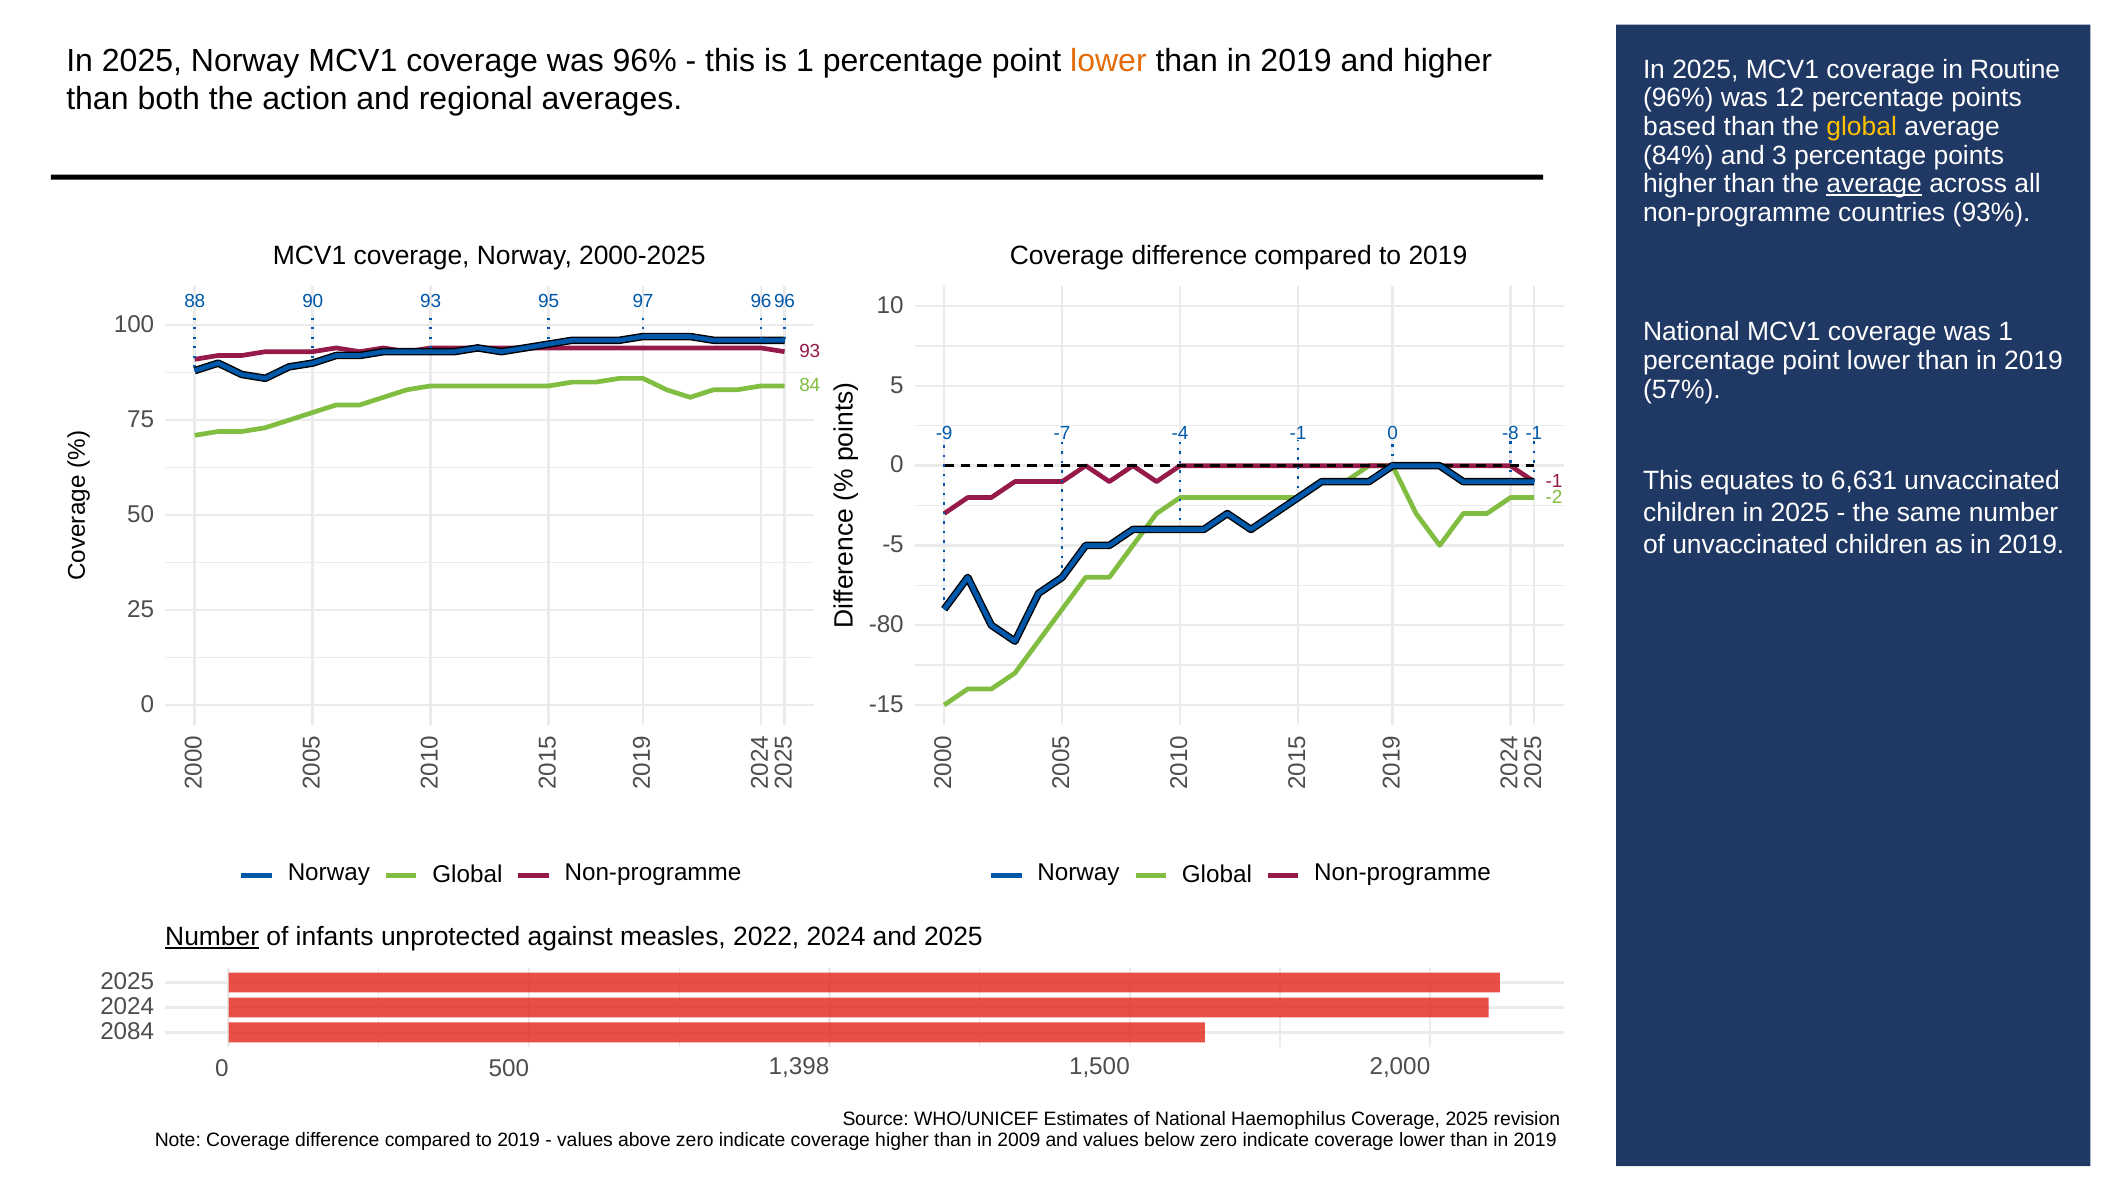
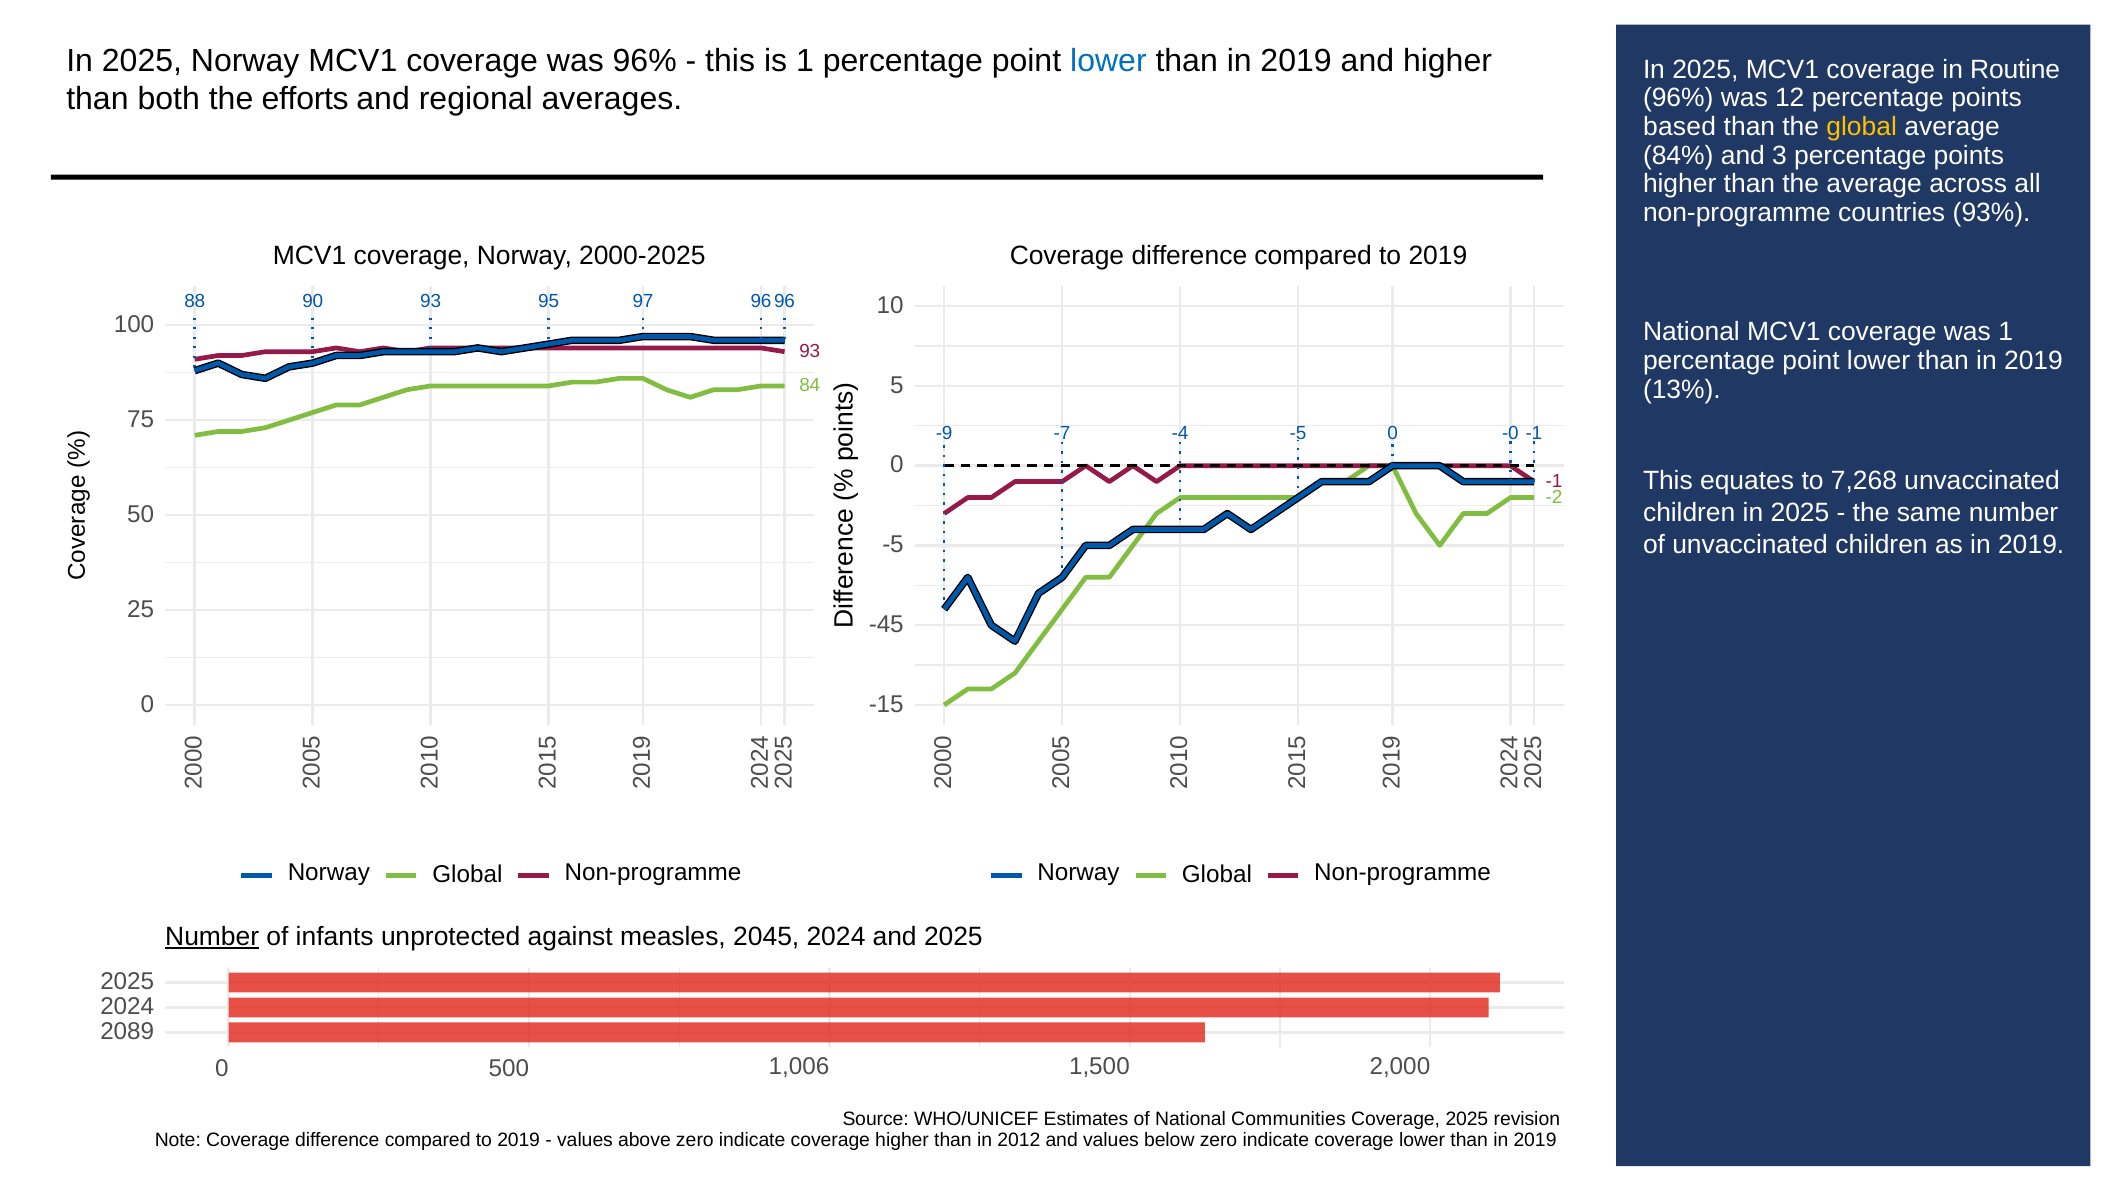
lower colour: orange -> blue (1108, 61)
action: action -> efforts (305, 99)
average underline: present -> none (1874, 184)
57%: 57% -> 13% (1682, 389)
-4 -1: -1 -> -5 (1298, 433)
-8: -8 -> -0 (1510, 433)
6,631: 6,631 -> 7,268 (1864, 481)
-80: -80 -> -45 (886, 624)
2022: 2022 -> 2045 (766, 937)
2084: 2084 -> 2089 (127, 1031)
1,398: 1,398 -> 1,006 (799, 1067)
Haemophilus: Haemophilus -> Communities (1288, 1119)
2009: 2009 -> 2012 (1019, 1140)
